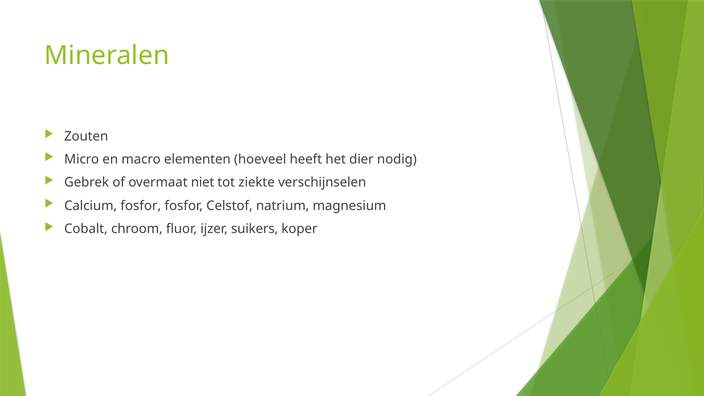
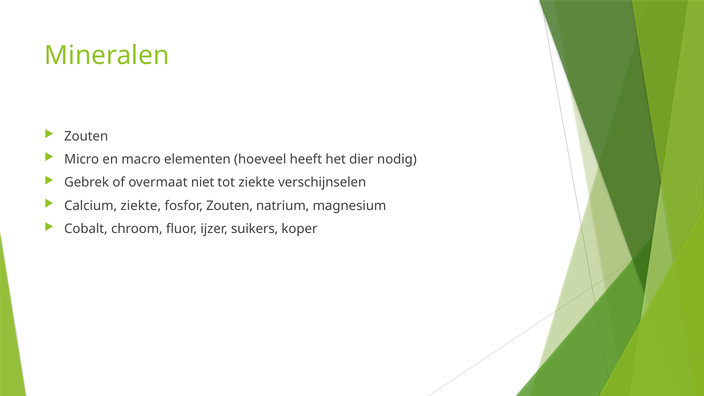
Calcium fosfor: fosfor -> ziekte (141, 206)
fosfor Celstof: Celstof -> Zouten (230, 206)
